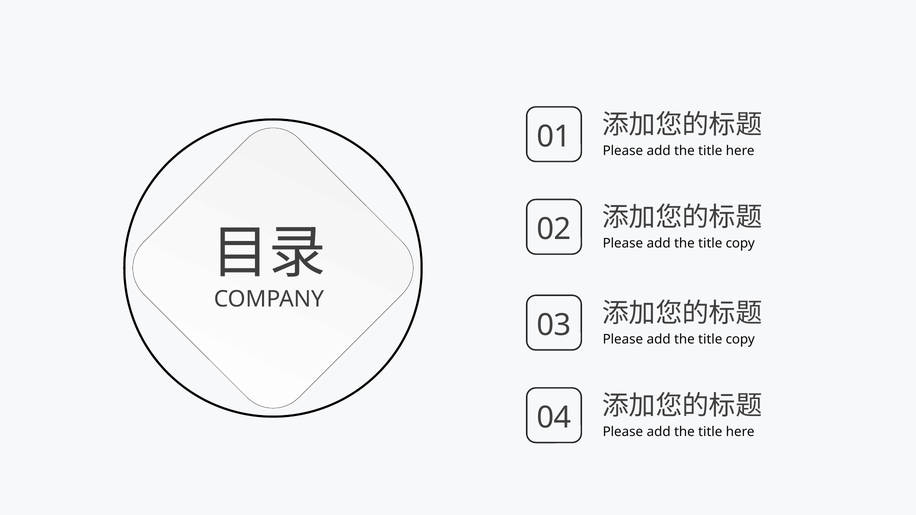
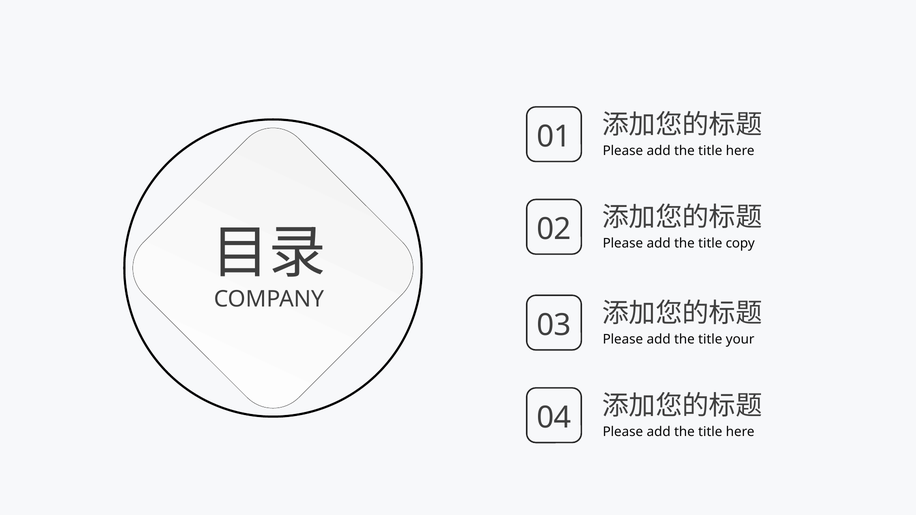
copy: copy -> your (740, 339)
